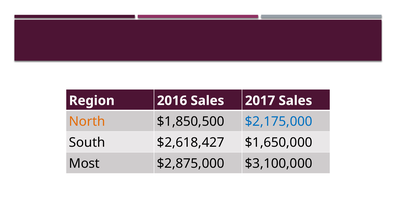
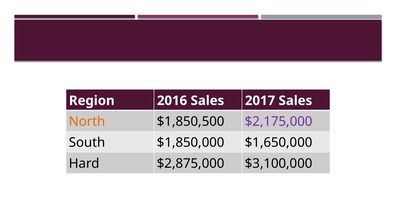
$2,175,000 colour: blue -> purple (279, 121)
$2,618,427: $2,618,427 -> $1,850,000 (191, 142)
Most: Most -> Hard (84, 163)
